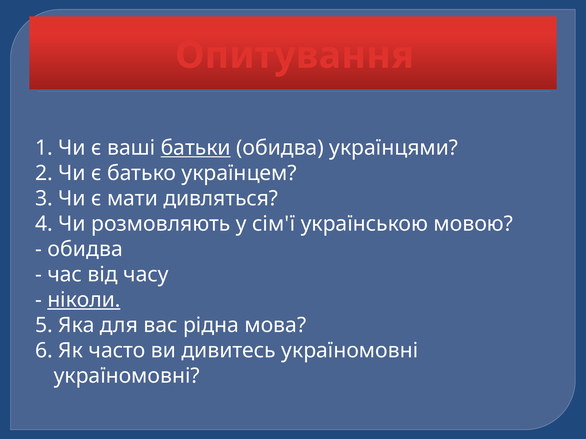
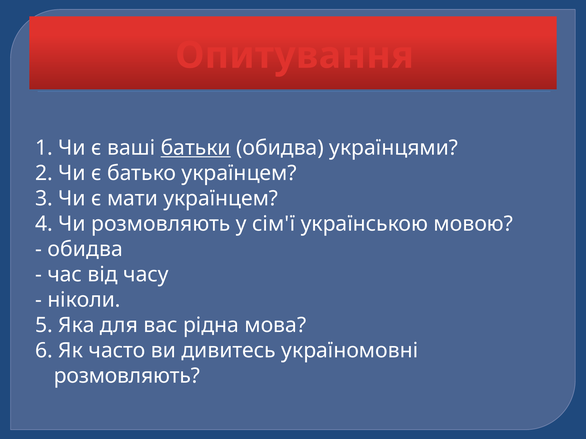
мати дивляться: дивляться -> українцем (221, 199)
ніколи underline: present -> none (84, 300)
україномовні: україномовні -> розмовляють (127, 376)
